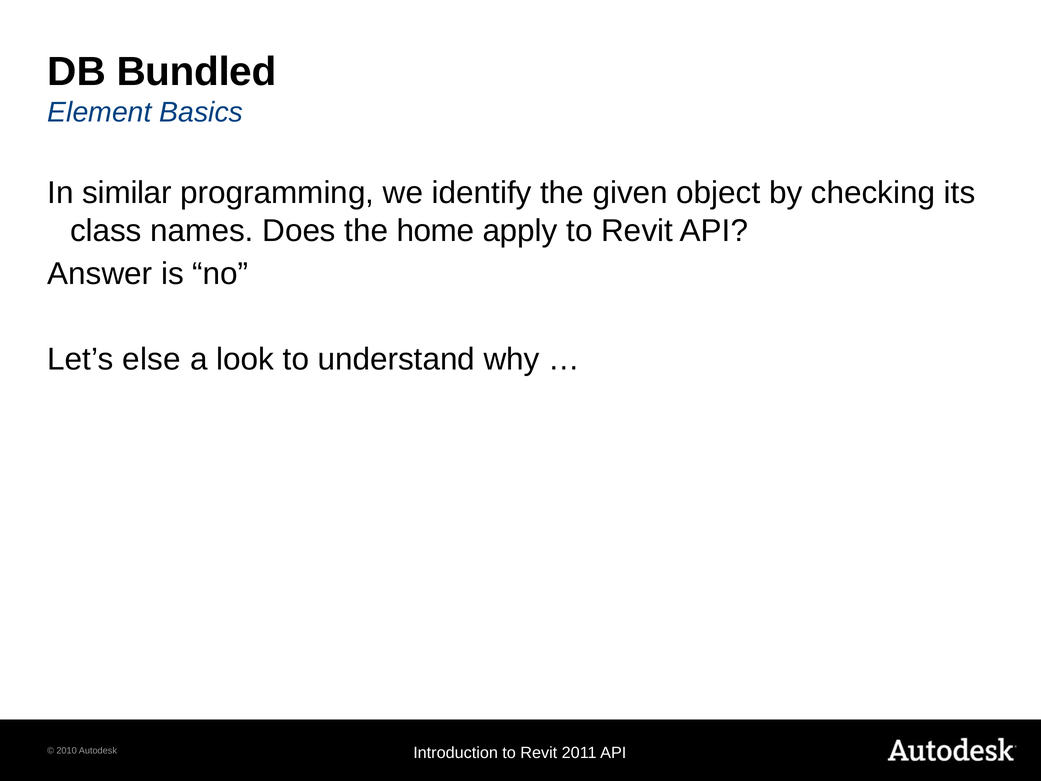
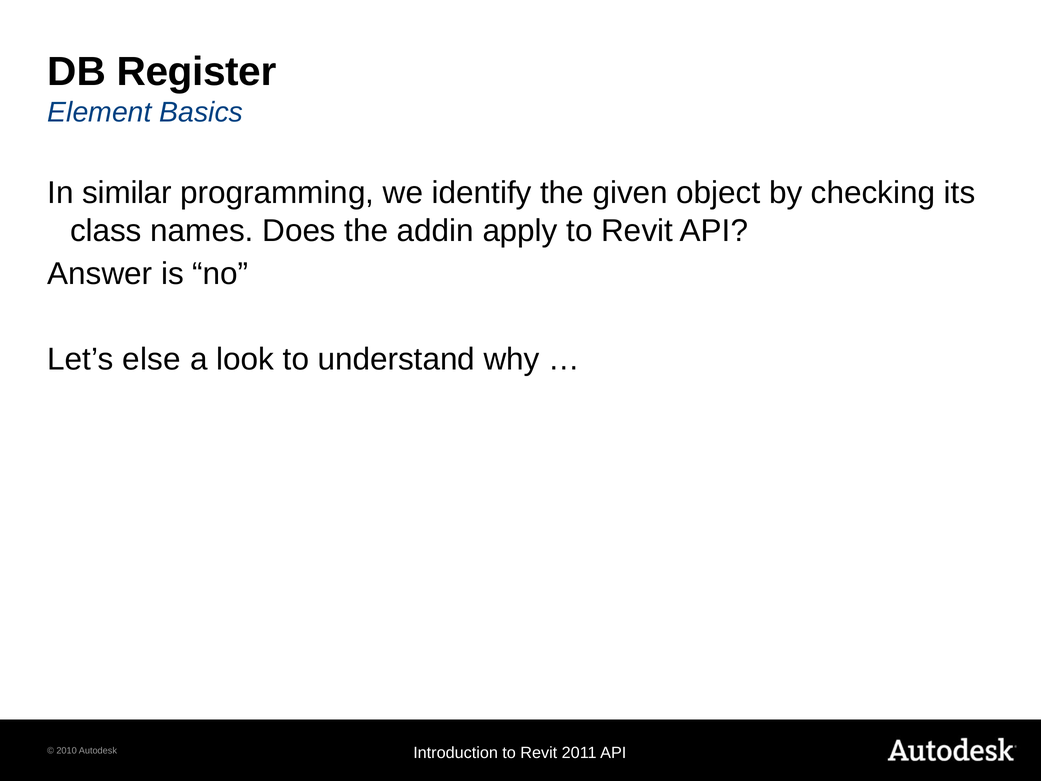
Bundled: Bundled -> Register (197, 72)
home: home -> addin (435, 231)
